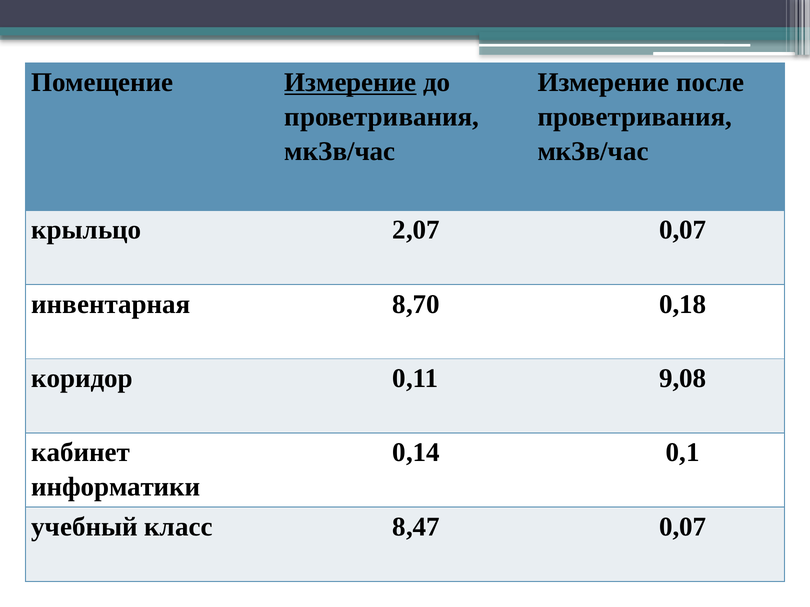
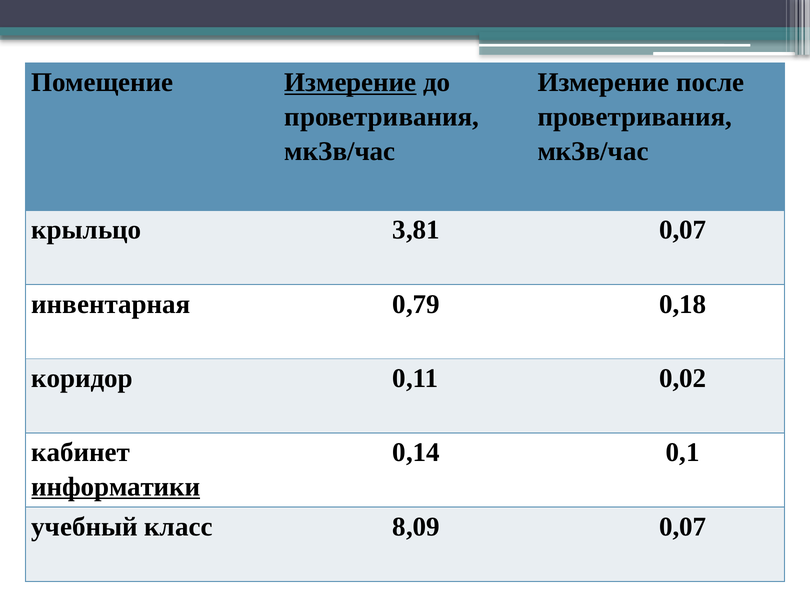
2,07: 2,07 -> 3,81 (416, 230)
8,70: 8,70 -> 0,79 (416, 304)
9,08: 9,08 -> 0,02 (683, 379)
информатики underline: none -> present (116, 487)
8,47: 8,47 -> 8,09 (416, 527)
